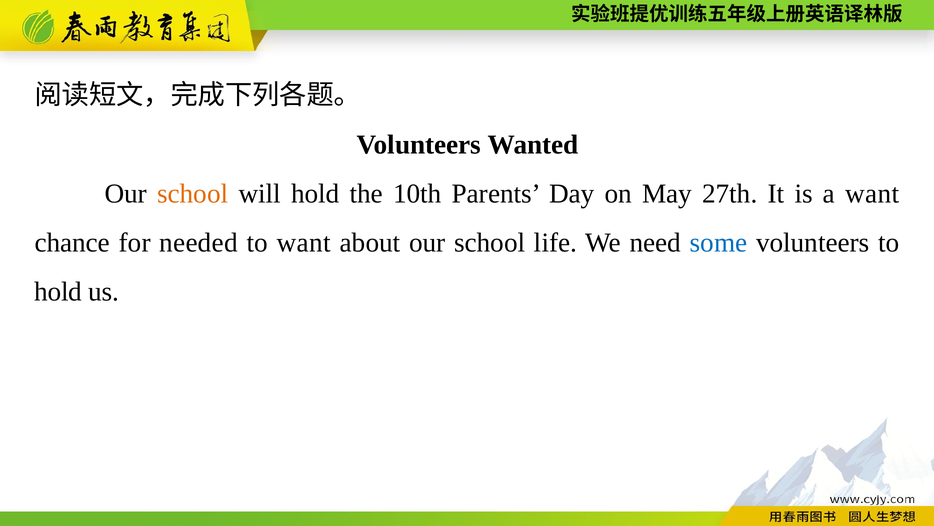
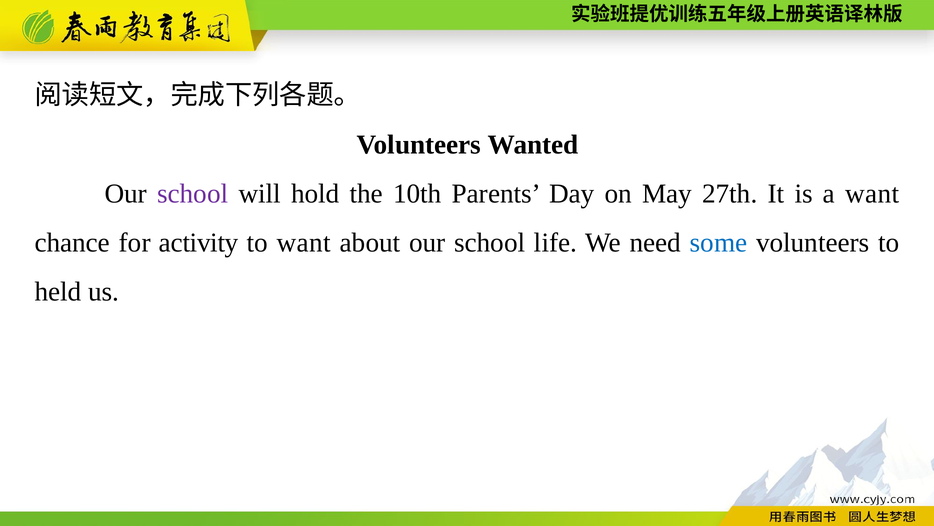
school colour: orange -> purple (193, 193)
needed: needed -> activity (199, 243)
hold: hold -> held (58, 292)
